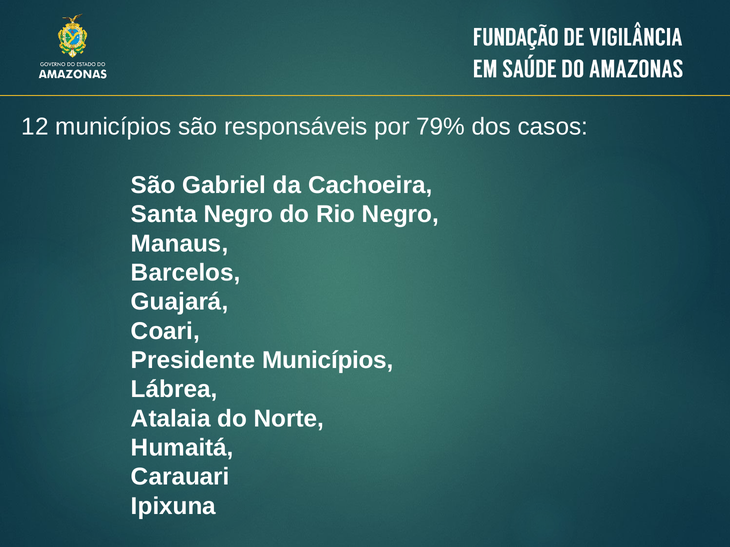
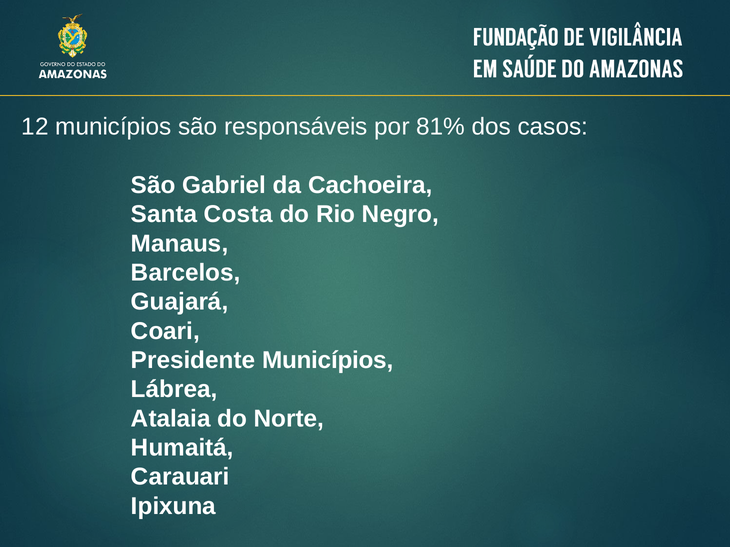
79%: 79% -> 81% (441, 127)
Santa Negro: Negro -> Costa (238, 215)
